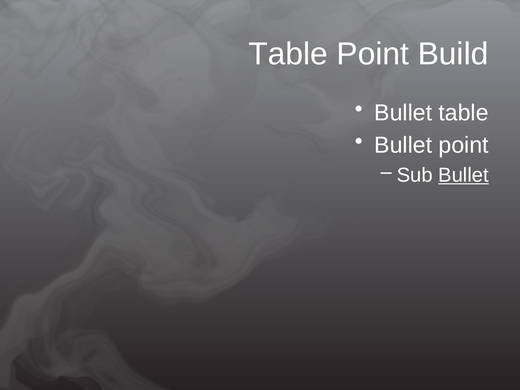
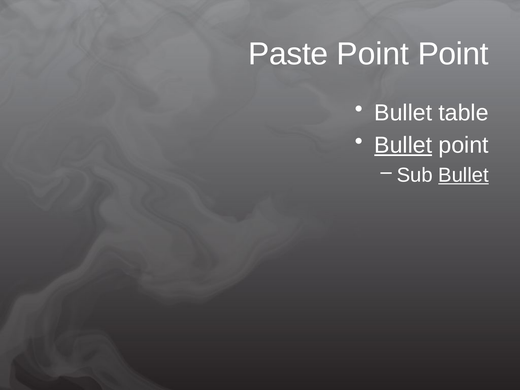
Table: Table -> Paste (288, 54)
Point Build: Build -> Point (453, 54)
Bullet underline: none -> present (403, 145)
